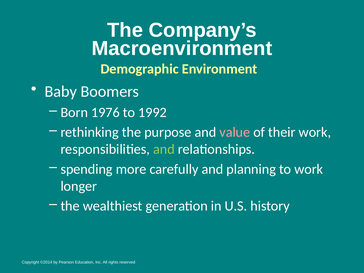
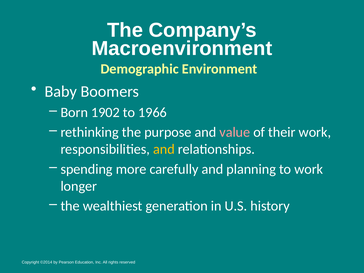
1976: 1976 -> 1902 (105, 112)
1992: 1992 -> 1966 (153, 112)
and colour: light green -> yellow (164, 149)
